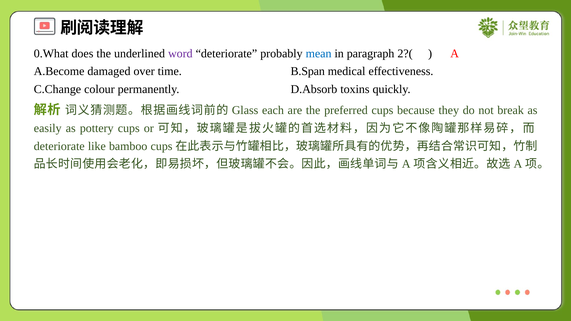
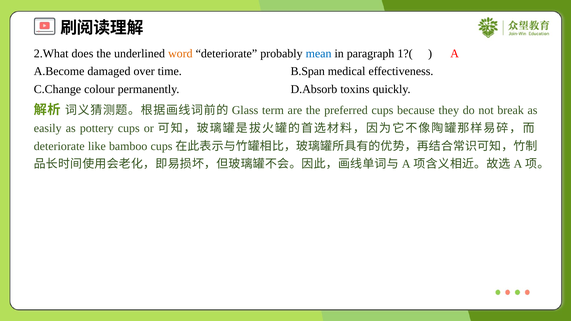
0.What: 0.What -> 2.What (51, 53)
word colour: purple -> orange (180, 53)
2?(: 2?( -> 1?( (405, 53)
each: each -> term (273, 110)
